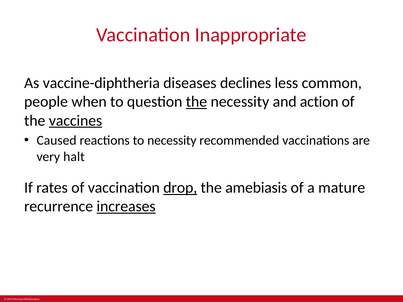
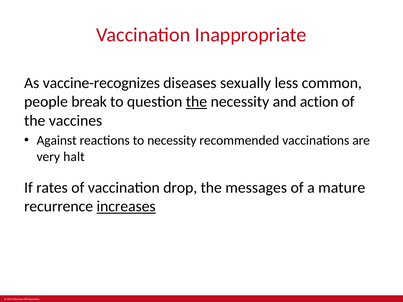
vaccine-diphtheria: vaccine-diphtheria -> vaccine-recognizes (101, 83)
declines: declines -> sexually (246, 83)
when: when -> break (89, 102)
vaccines underline: present -> none (76, 121)
Caused: Caused -> Against (57, 141)
drop underline: present -> none (180, 188)
amebiasis: amebiasis -> messages (256, 188)
